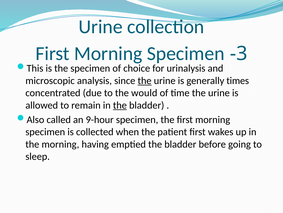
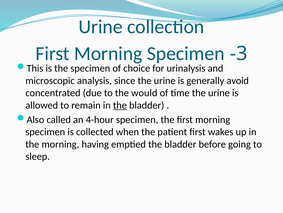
the underline: present -> none (145, 80)
times: times -> avoid (238, 80)
9-hour: 9-hour -> 4-hour (100, 119)
